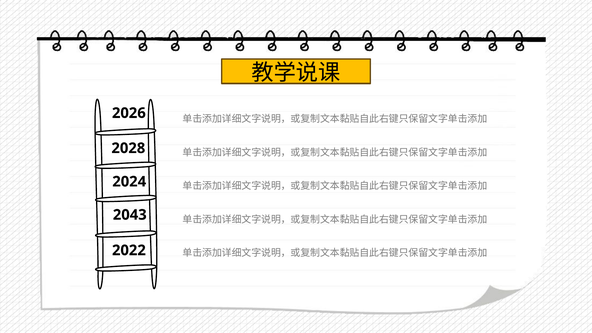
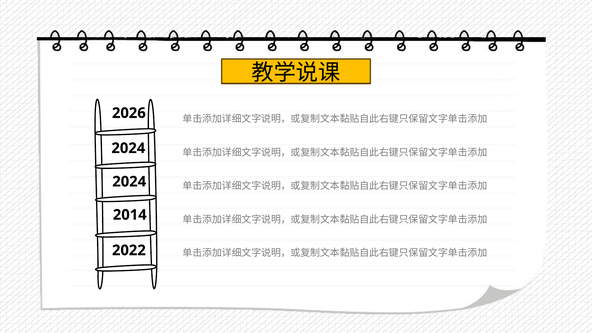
2028: 2028 -> 2024 (128, 148)
2043: 2043 -> 2014 (130, 215)
